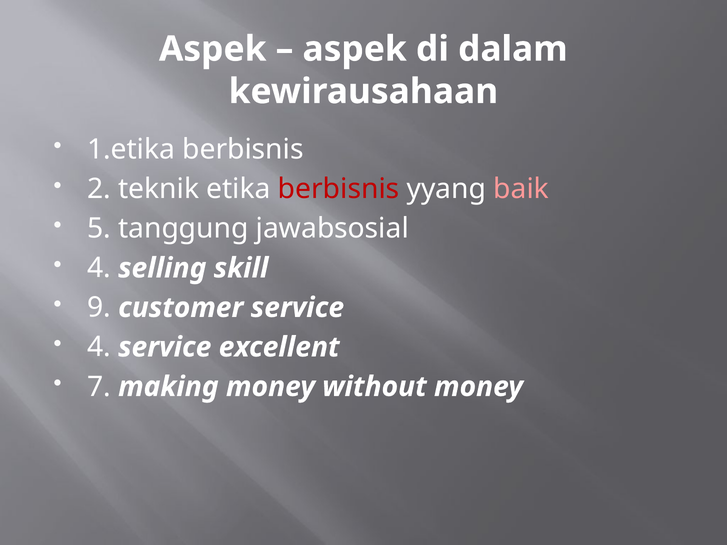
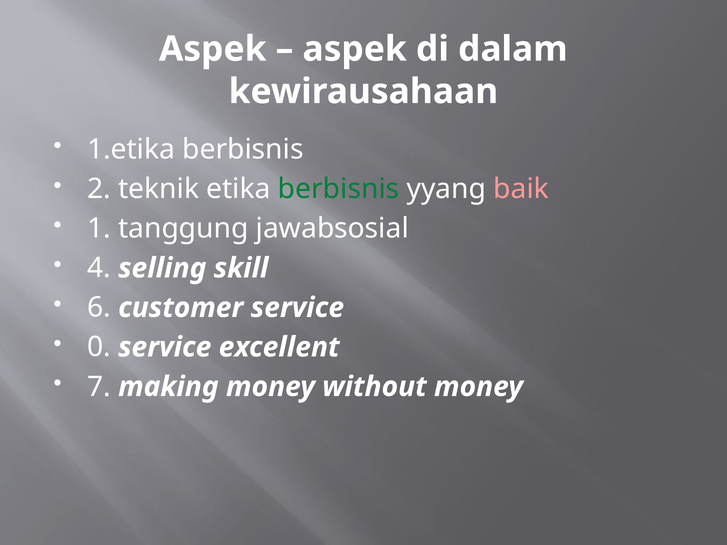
berbisnis colour: red -> green (339, 189)
5: 5 -> 1 (99, 229)
9: 9 -> 6 (99, 308)
4: 4 -> 0 (99, 347)
